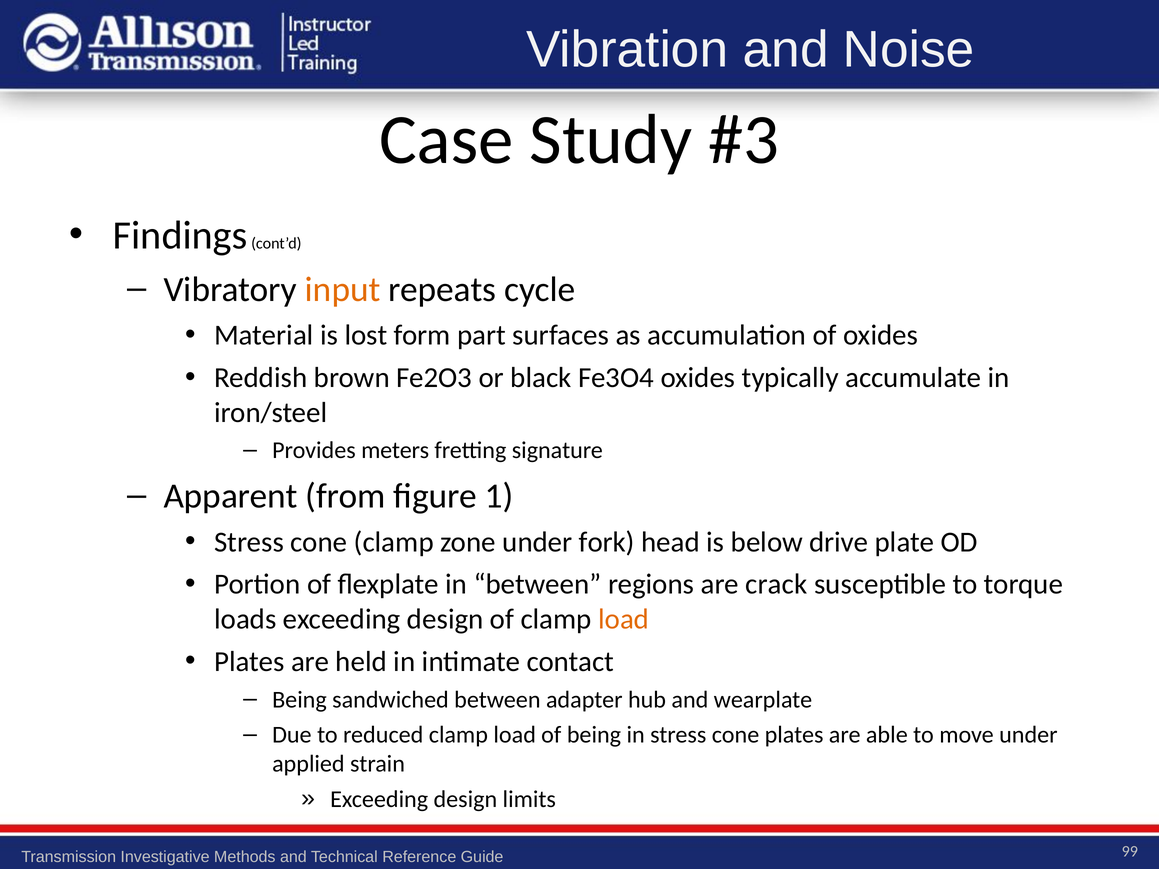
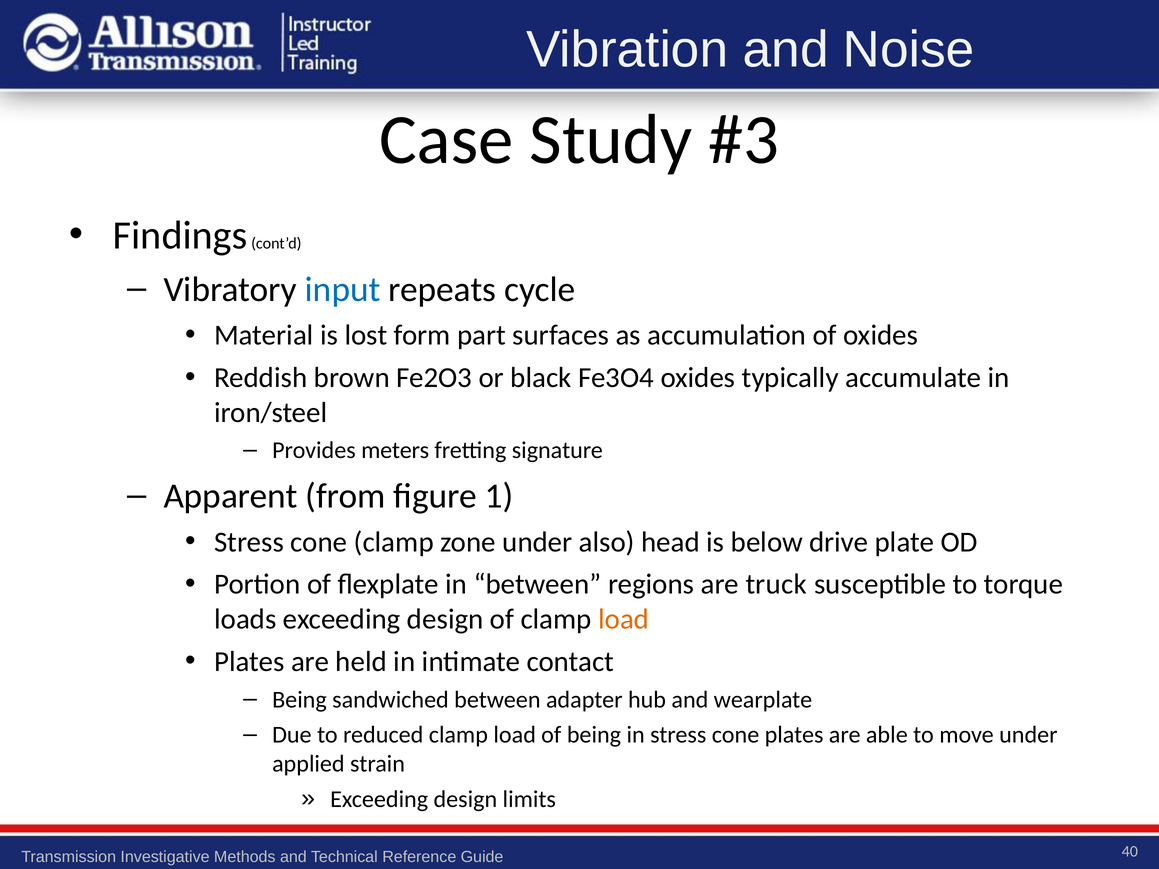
input colour: orange -> blue (343, 290)
fork: fork -> also (607, 542)
crack: crack -> truck (776, 585)
99: 99 -> 40 (1130, 852)
